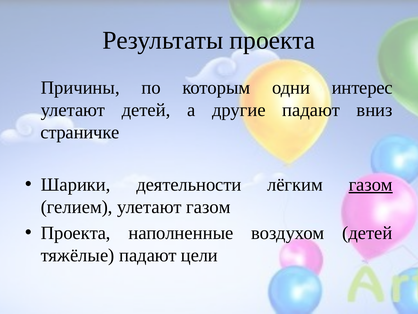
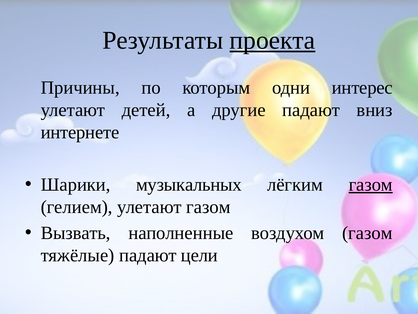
проекта underline: none -> present (272, 40)
страничке: страничке -> интернете (80, 132)
деятельности: деятельности -> музыкальных (189, 184)
Проекта: Проекта -> Вызвать (76, 233)
воздухом детей: детей -> газом (367, 233)
